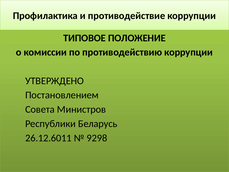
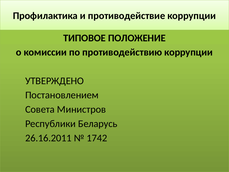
26.12.6011: 26.12.6011 -> 26.16.2011 (48, 138)
9298: 9298 -> 1742 (97, 138)
